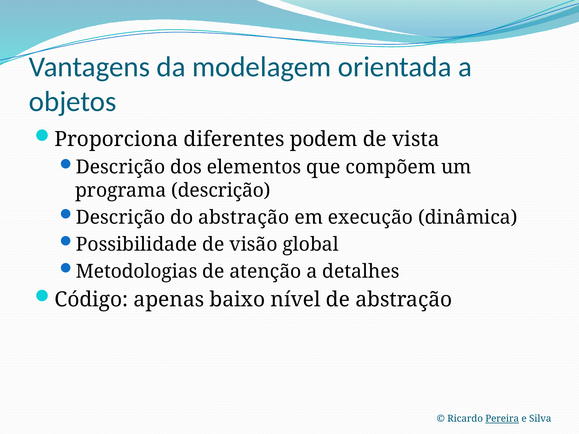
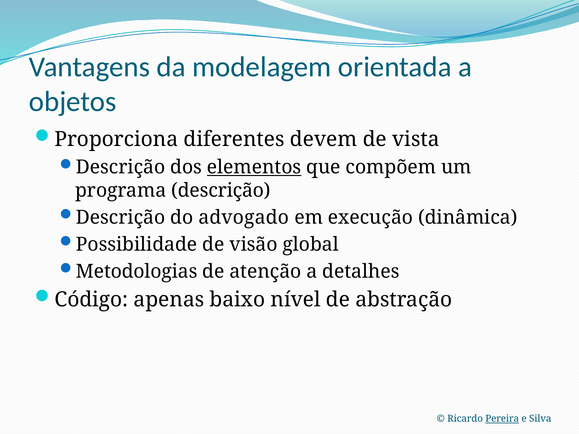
podem: podem -> devem (324, 139)
elementos underline: none -> present (254, 167)
do abstração: abstração -> advogado (244, 217)
